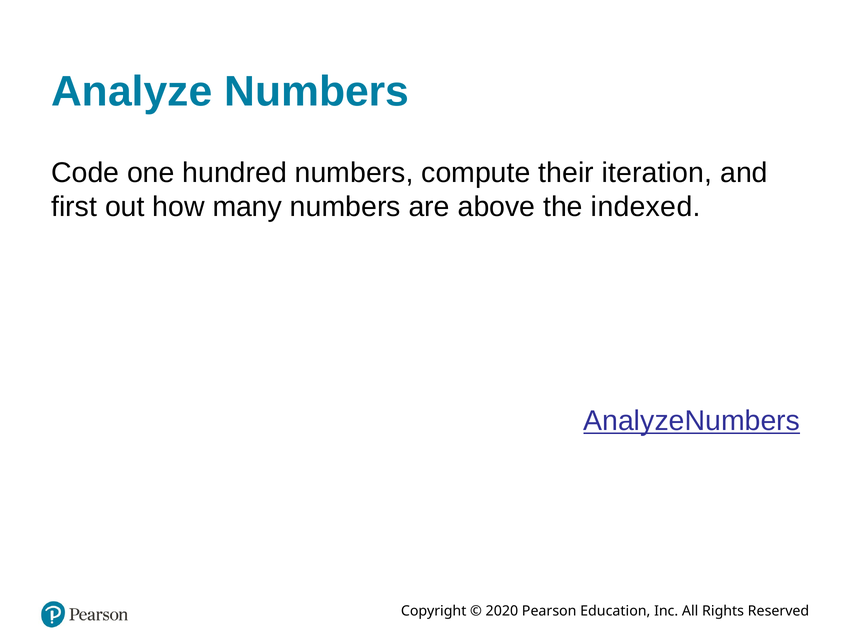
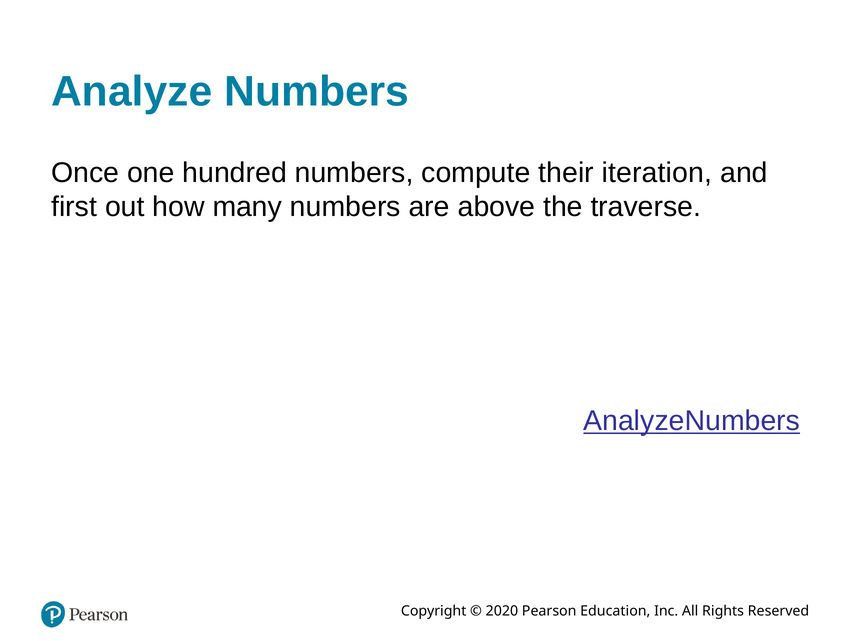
Code: Code -> Once (85, 173)
indexed: indexed -> traverse (646, 207)
